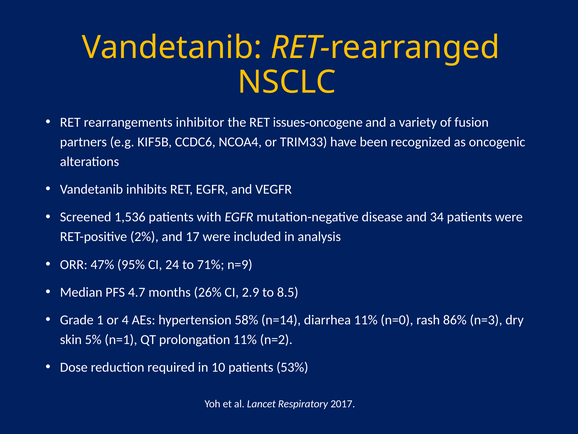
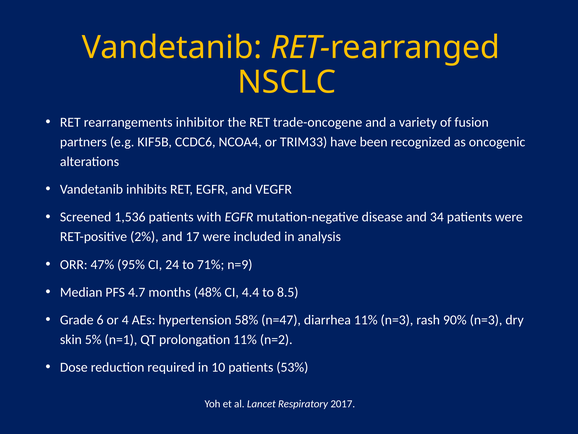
issues-oncogene: issues-oncogene -> trade-oncogene (318, 122)
26%: 26% -> 48% (208, 292)
2.9: 2.9 -> 4.4 (251, 292)
1: 1 -> 6 (100, 320)
n=14: n=14 -> n=47 (281, 320)
11% n=0: n=0 -> n=3 (397, 320)
86%: 86% -> 90% (455, 320)
